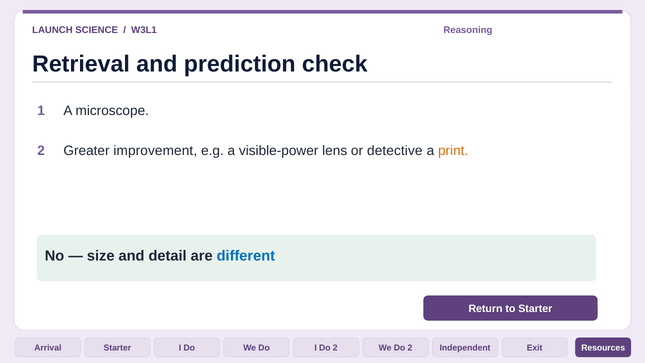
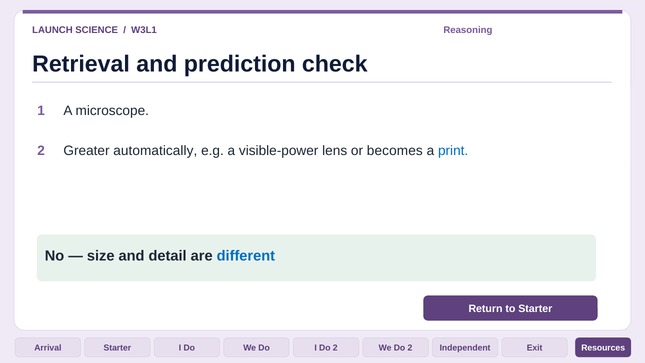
improvement: improvement -> automatically (155, 151)
detective: detective -> becomes (395, 151)
print colour: orange -> blue (453, 151)
